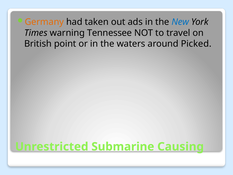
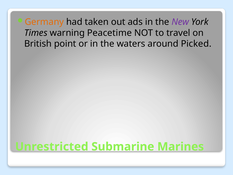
New colour: blue -> purple (180, 22)
Tennessee: Tennessee -> Peacetime (109, 33)
Causing: Causing -> Marines (181, 146)
